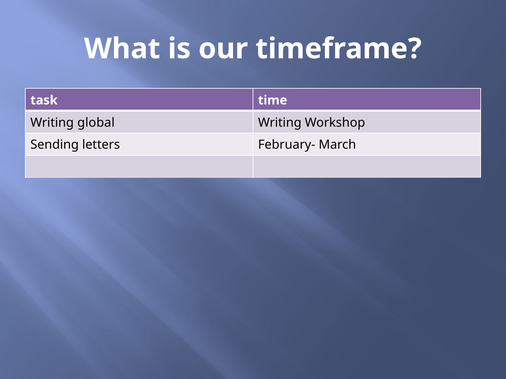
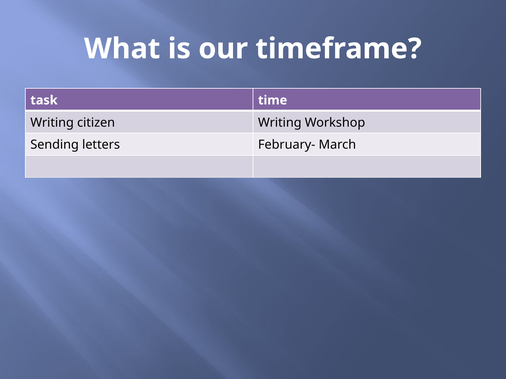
global: global -> citizen (96, 123)
